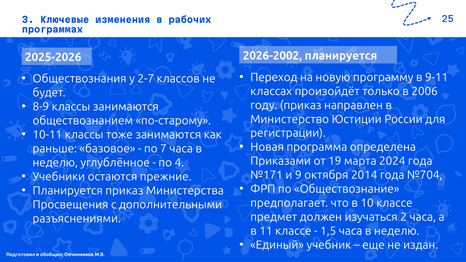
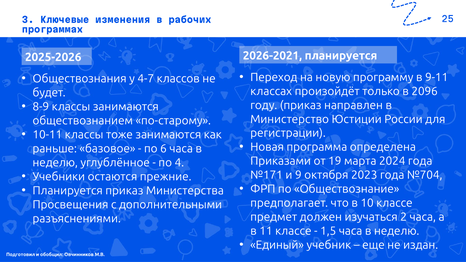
2026-2002: 2026-2002 -> 2026-2021 (272, 56)
2-7: 2-7 -> 4-7 (146, 79)
2006: 2006 -> 2096 (425, 91)
7: 7 -> 6 (163, 149)
2014: 2014 -> 2023 (364, 175)
